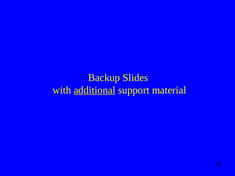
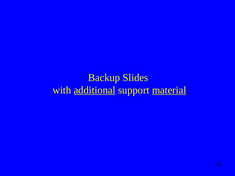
material underline: none -> present (169, 90)
